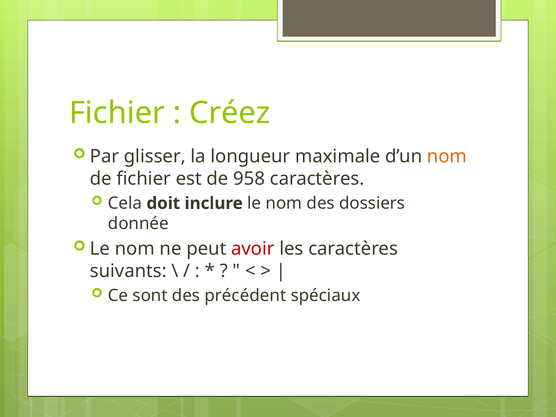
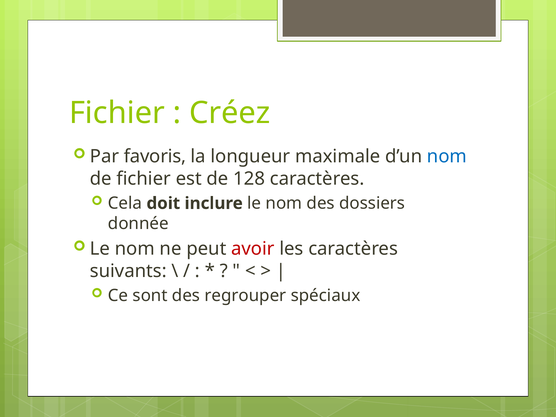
glisser: glisser -> favoris (155, 157)
nom colour: orange -> blue (447, 157)
958: 958 -> 128 (249, 179)
précédent: précédent -> regrouper (245, 296)
